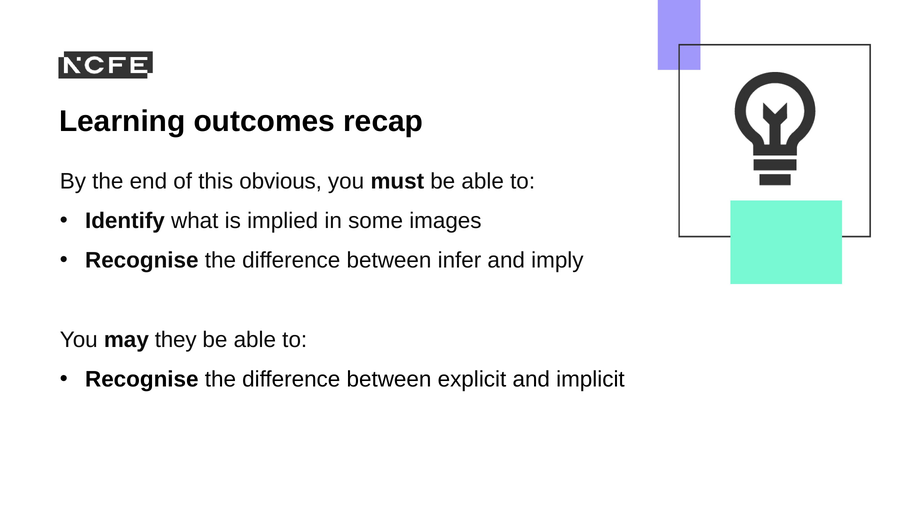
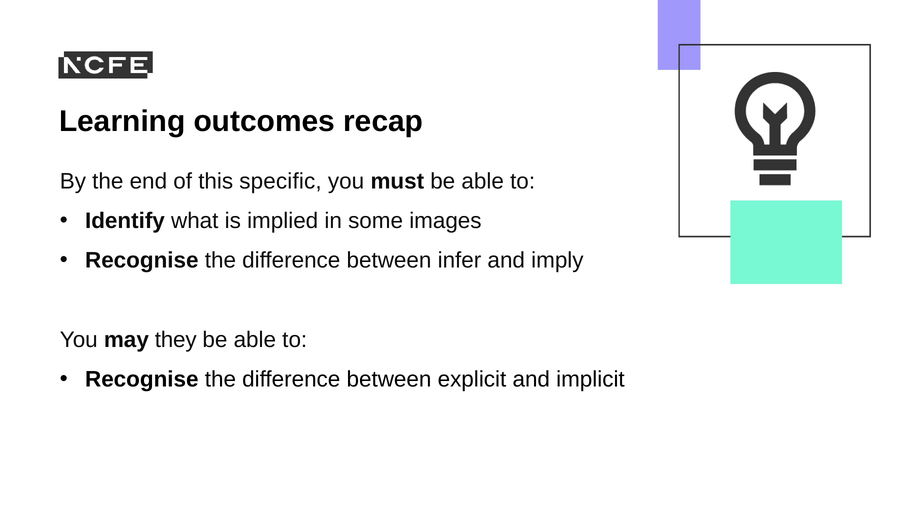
obvious: obvious -> specific (280, 181)
